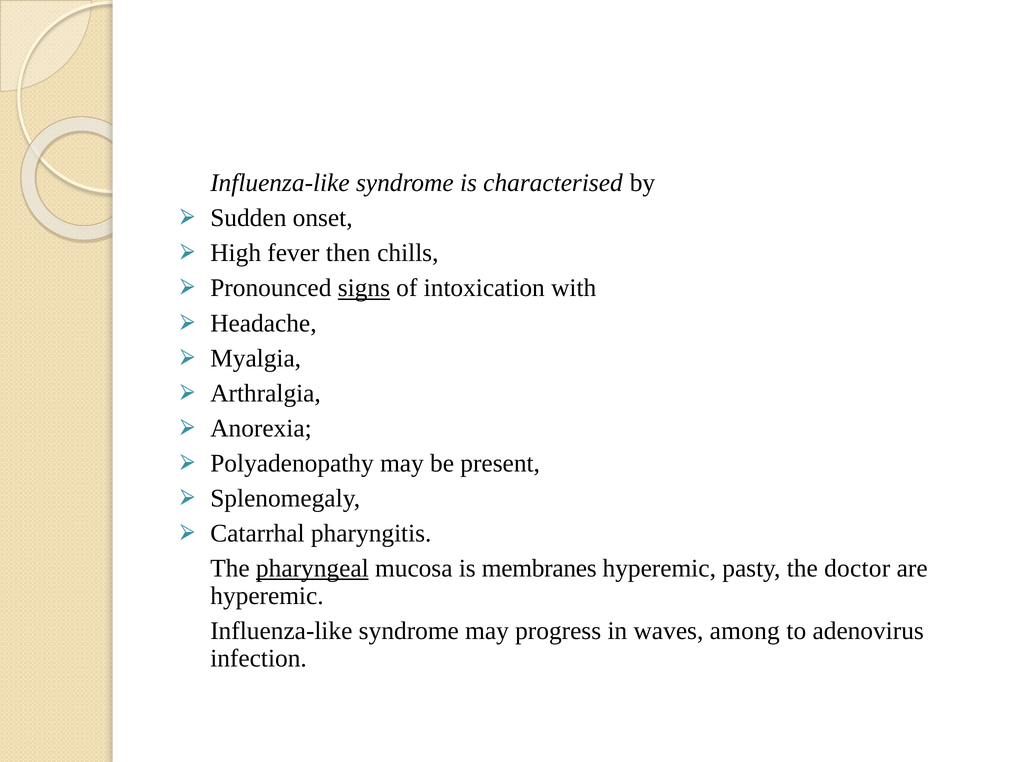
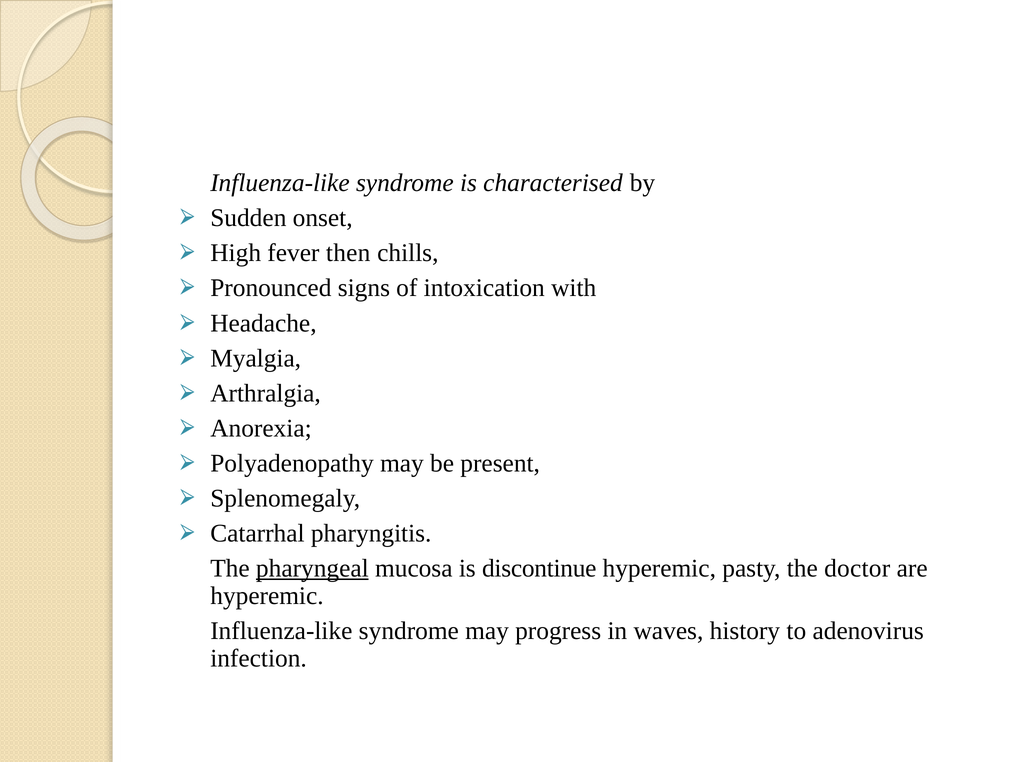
signs underline: present -> none (364, 288)
membranes: membranes -> discontinue (539, 568)
among: among -> history (745, 631)
